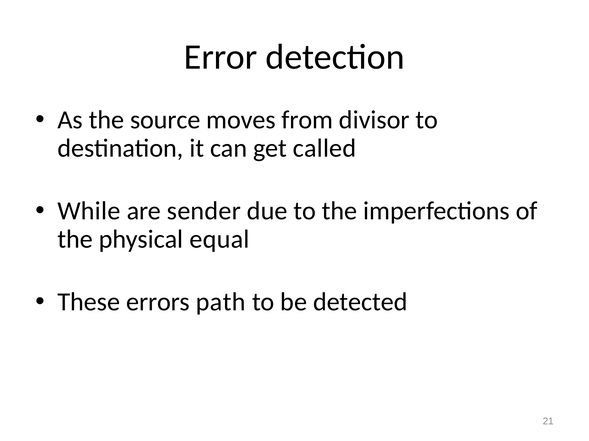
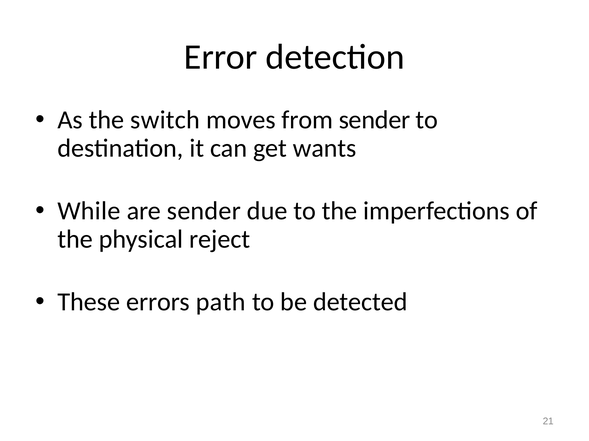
source: source -> switch (165, 120)
from divisor: divisor -> sender (374, 120)
called: called -> wants (325, 148)
equal: equal -> reject (220, 239)
